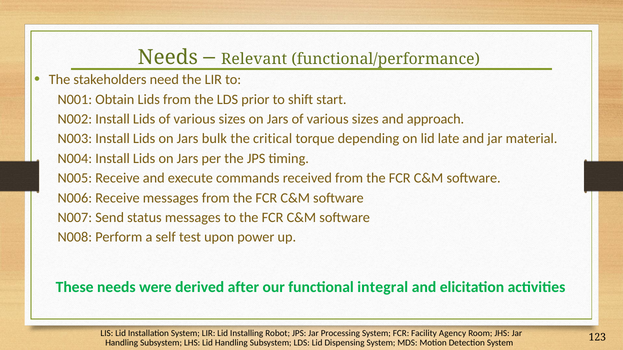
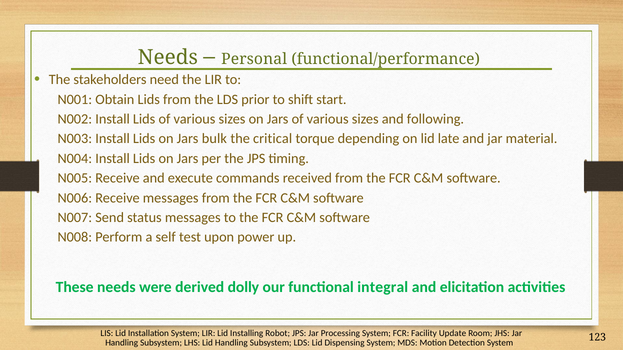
Relevant: Relevant -> Personal (254, 59)
approach: approach -> following (435, 119)
after: after -> dolly (243, 288)
Agency: Agency -> Update (453, 334)
